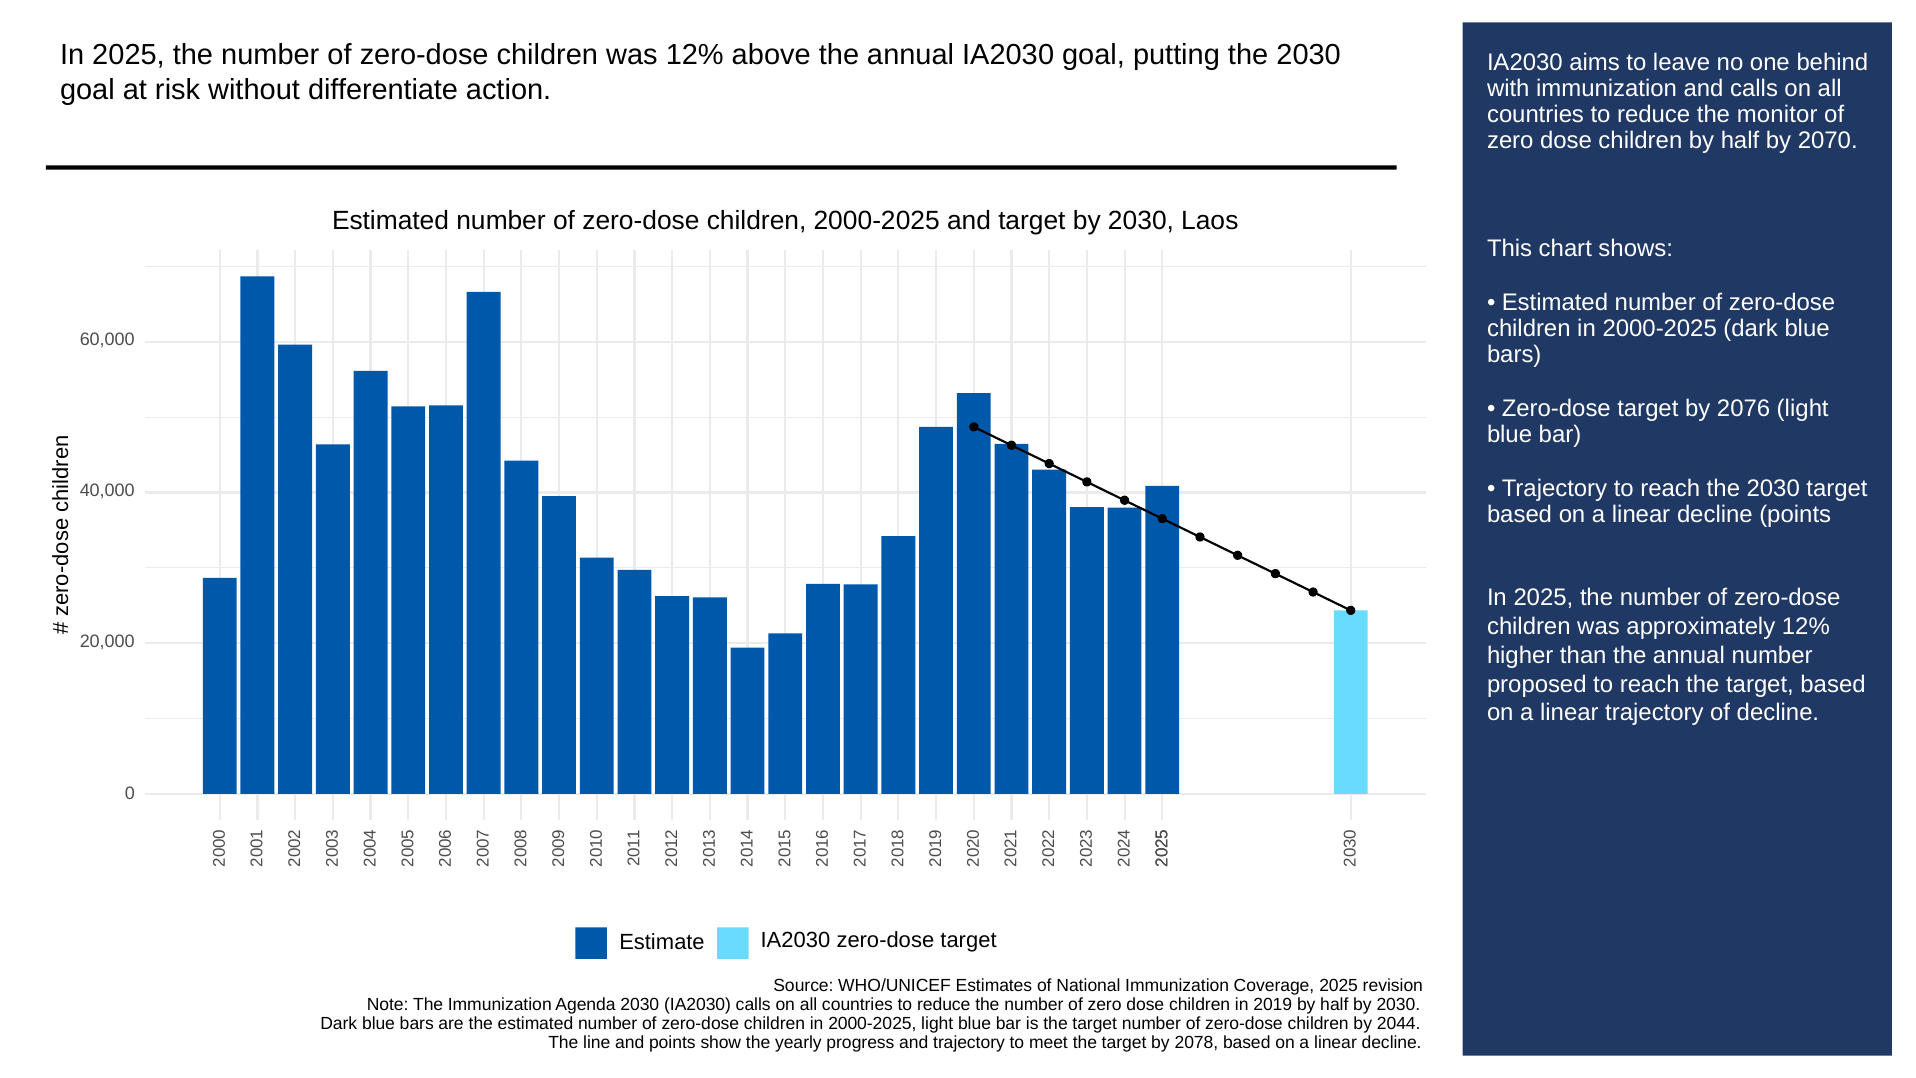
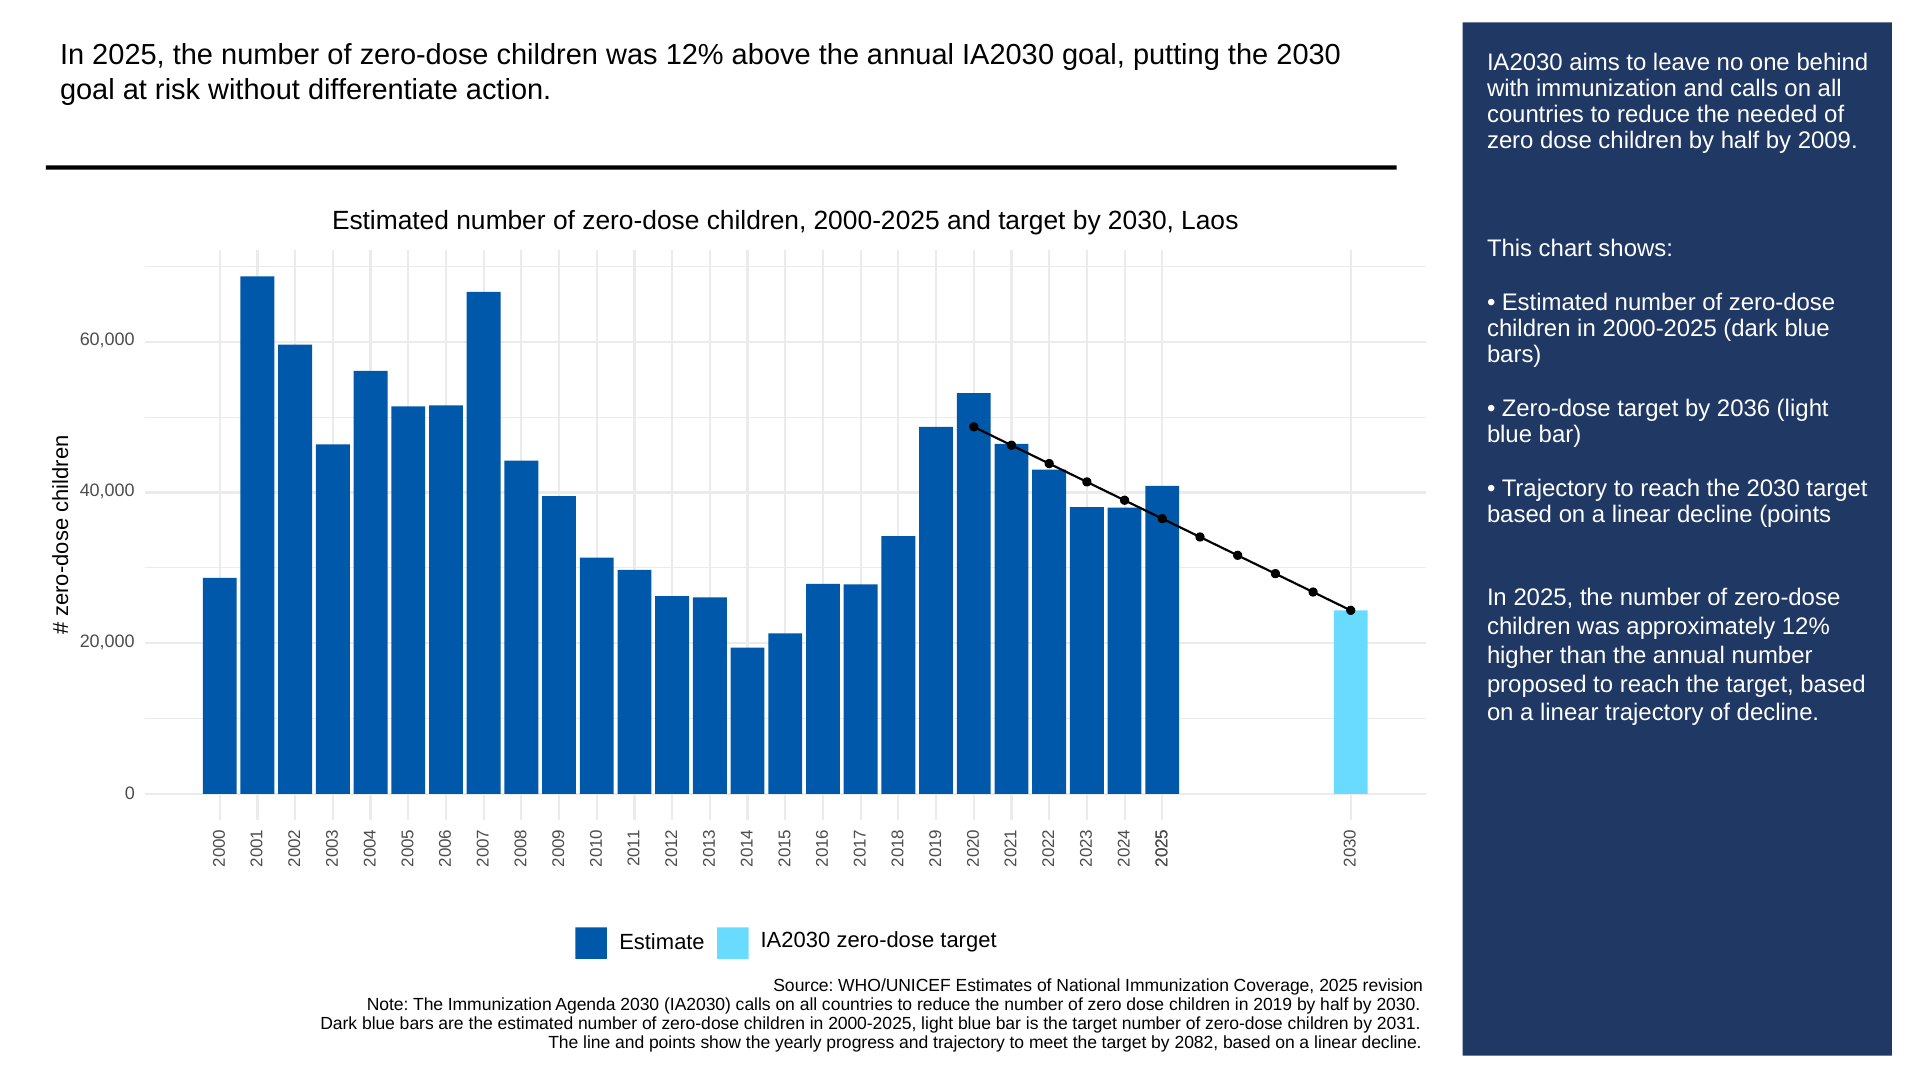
monitor: monitor -> needed (1777, 115)
2070: 2070 -> 2009 (1828, 141)
2076: 2076 -> 2036 (1744, 409)
2044: 2044 -> 2031 (1399, 1024)
2078: 2078 -> 2082 (1196, 1043)
